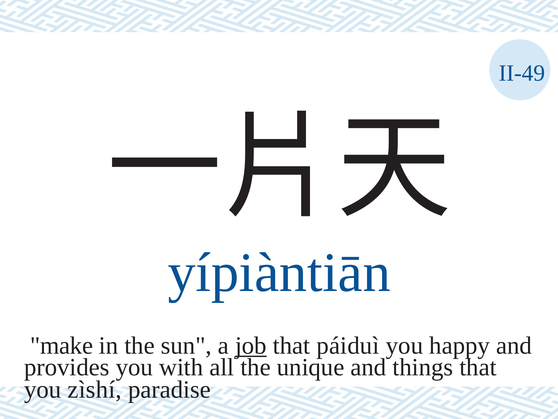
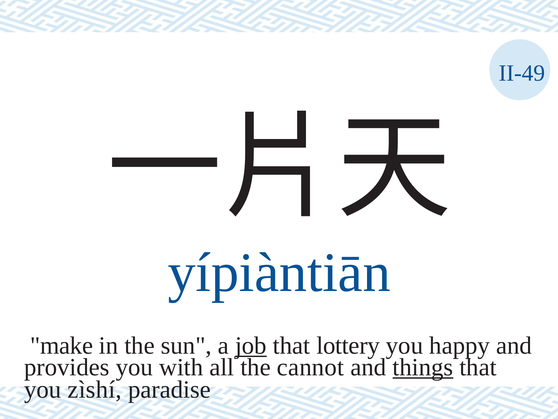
páiduì: páiduì -> lottery (348, 345)
unique: unique -> cannot (311, 367)
things underline: none -> present (423, 367)
